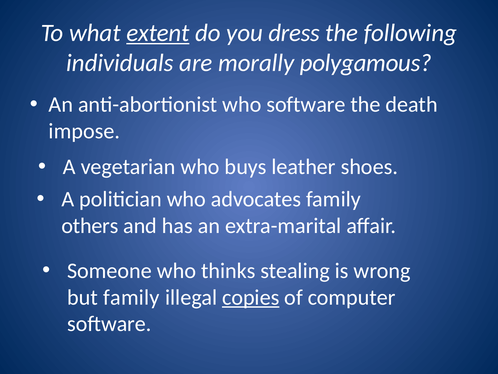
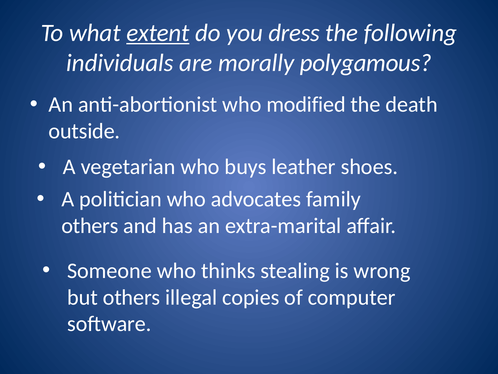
who software: software -> modified (306, 104)
impose: impose -> outside (84, 131)
but family: family -> others (132, 297)
copies underline: present -> none (251, 297)
